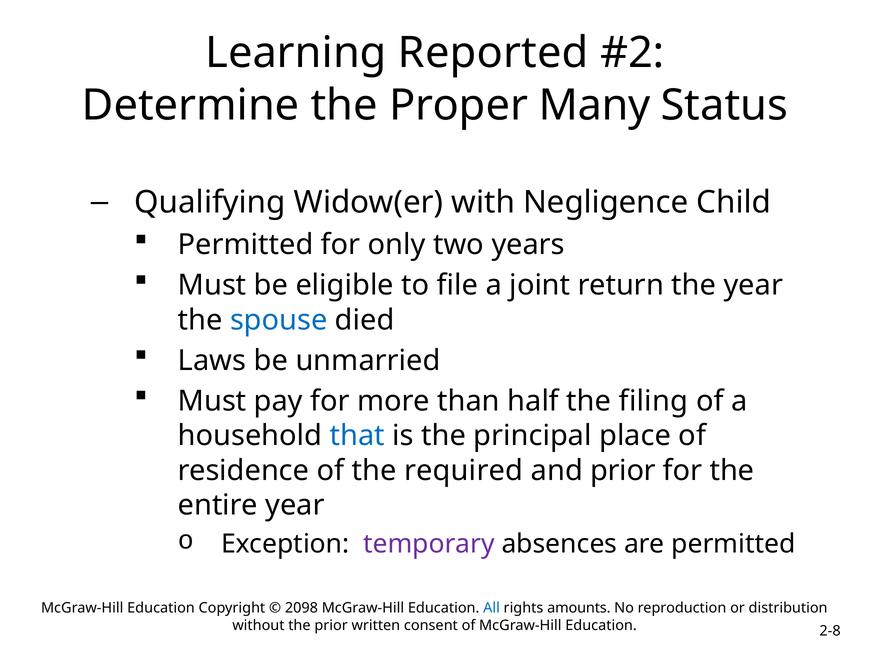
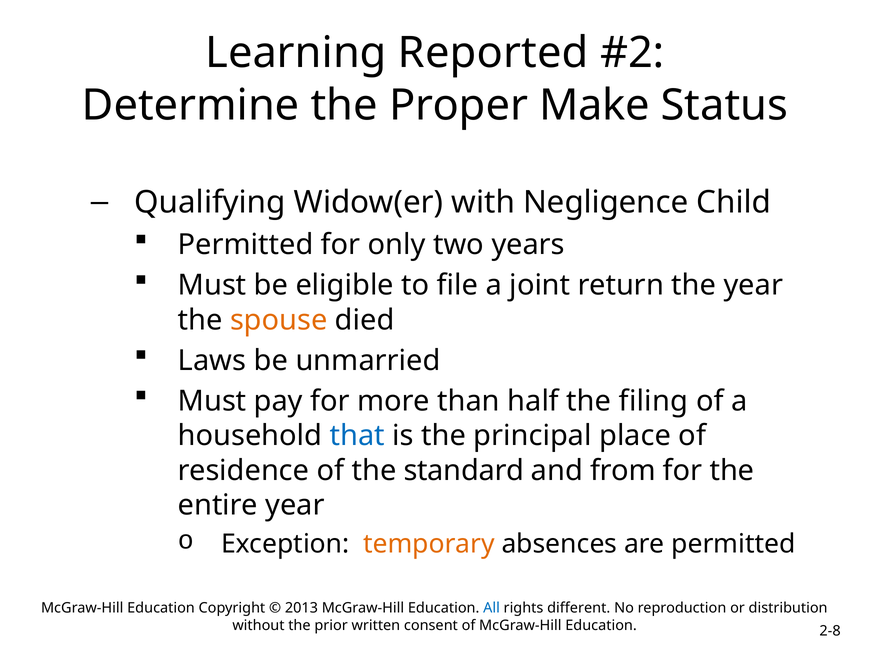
Many: Many -> Make (595, 105)
spouse colour: blue -> orange (279, 320)
required: required -> standard (464, 471)
and prior: prior -> from (623, 471)
temporary colour: purple -> orange (429, 544)
2098: 2098 -> 2013 (301, 609)
amounts: amounts -> different (579, 609)
